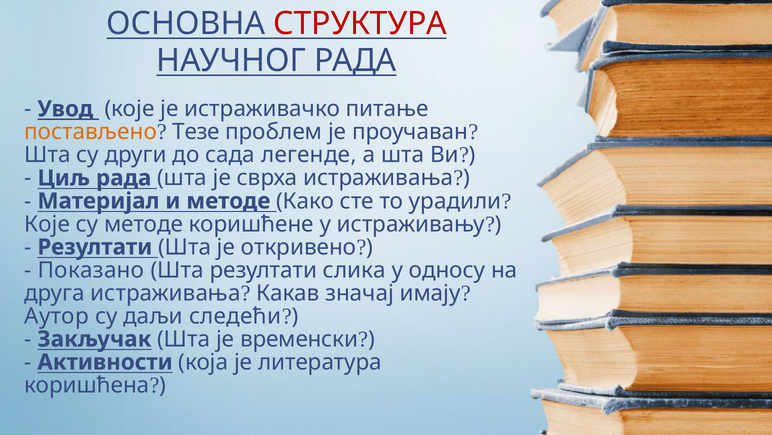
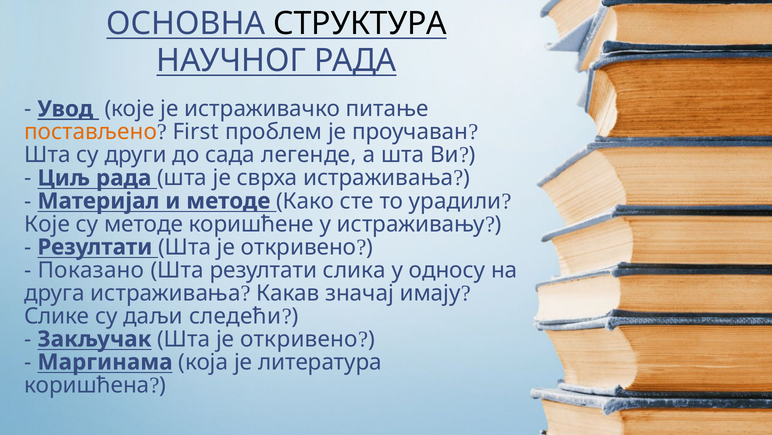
СТРУКТУРА colour: red -> black (360, 24)
Тезе: Тезе -> First (196, 132)
Аутор: Аутор -> Слике (57, 316)
Закључак Шта је временски: временски -> откривено (299, 339)
Активности: Активности -> Маргинама (105, 362)
